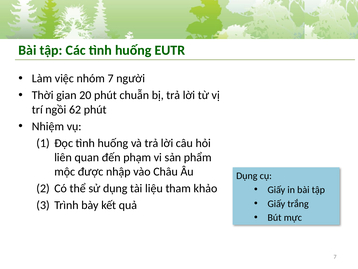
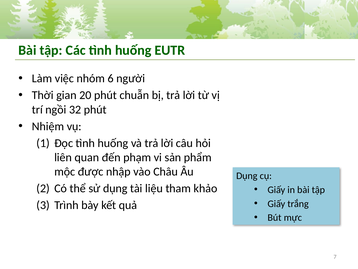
nhóm 7: 7 -> 6 (111, 78)
62: 62 -> 32 (75, 109)
